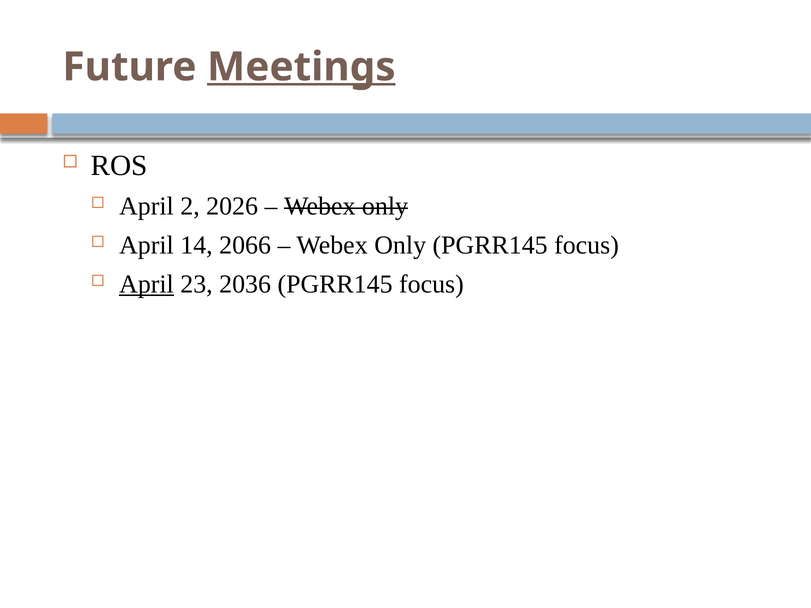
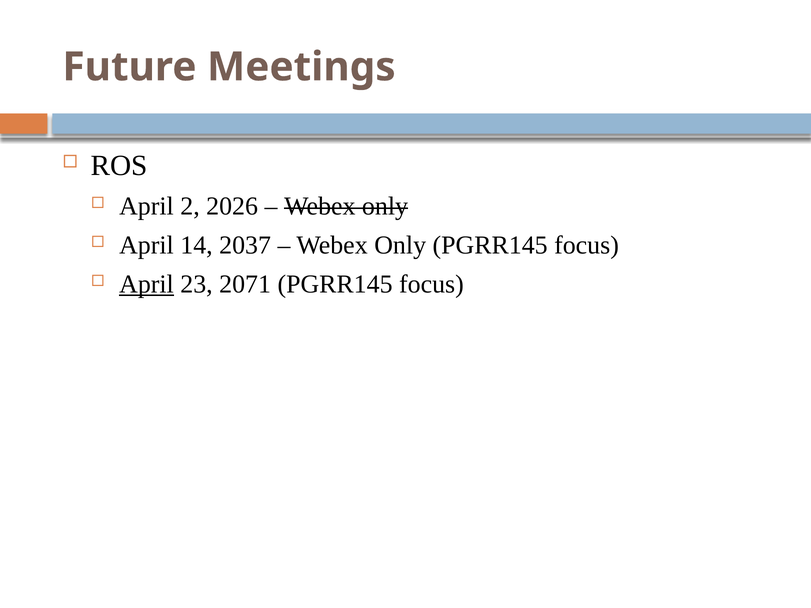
Meetings underline: present -> none (301, 67)
2066: 2066 -> 2037 (245, 245)
2036: 2036 -> 2071 (245, 284)
